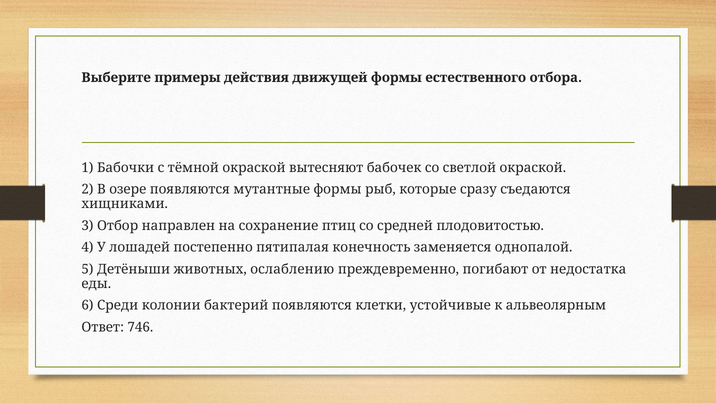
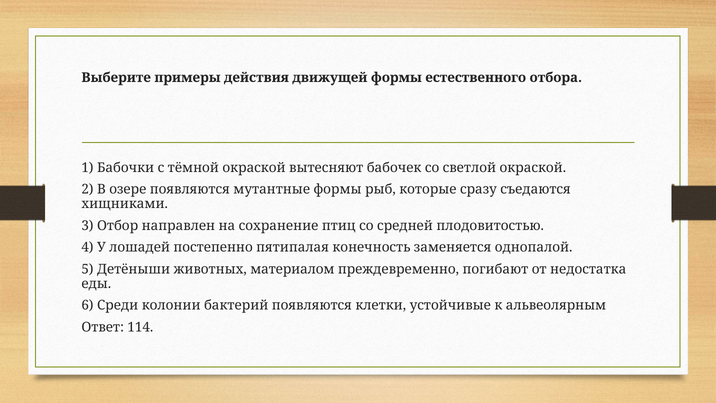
ослаблению: ослаблению -> материалом (292, 269)
746: 746 -> 114 (140, 327)
